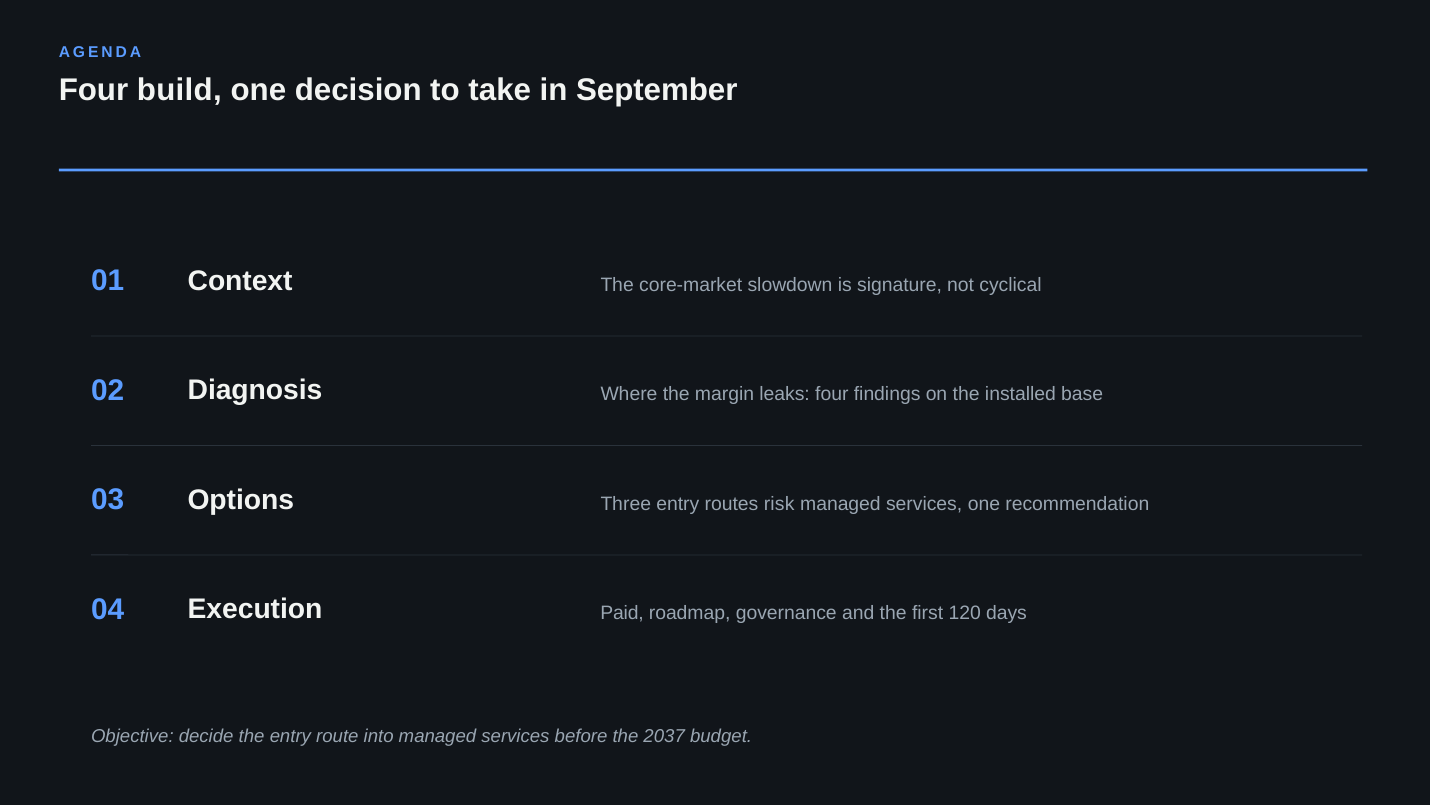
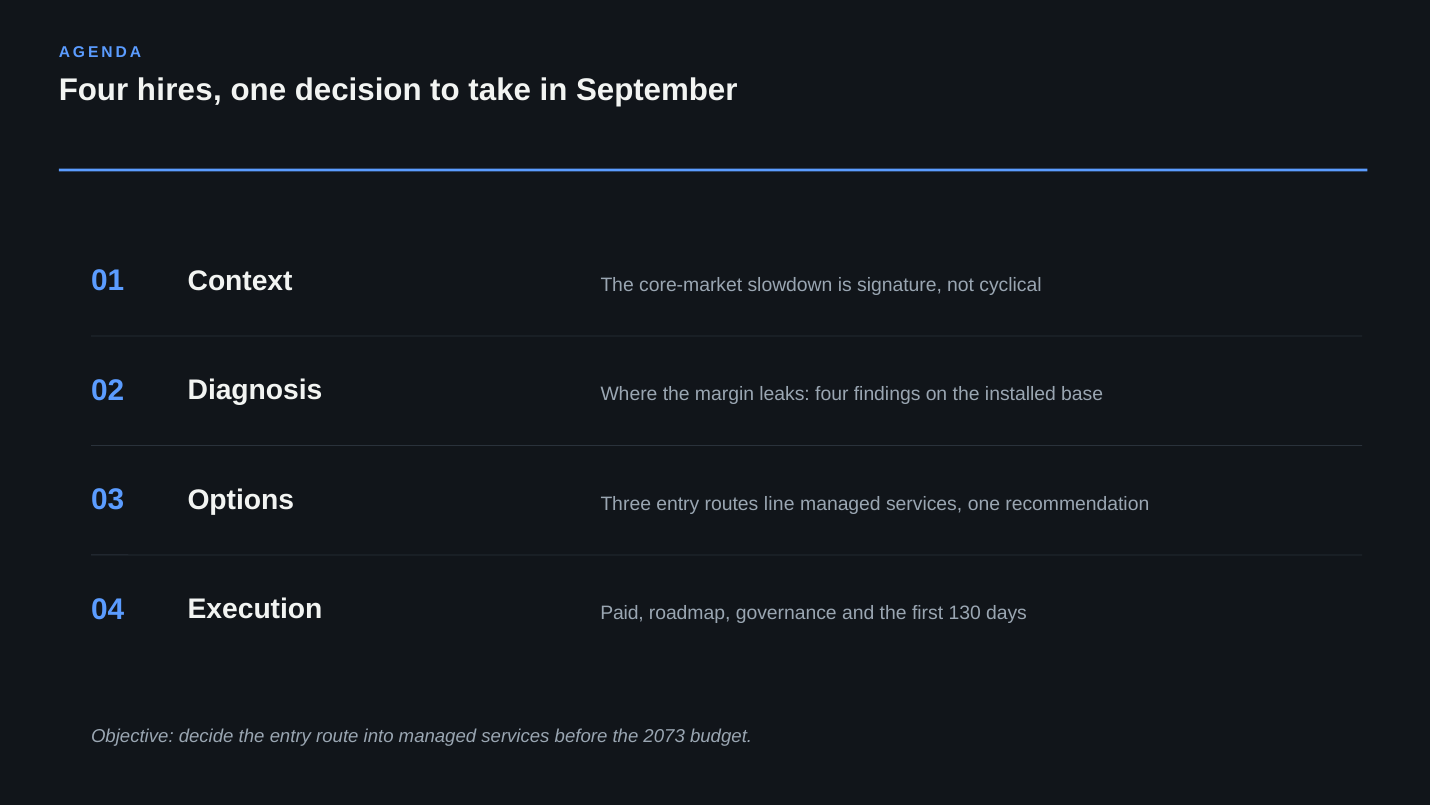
build: build -> hires (179, 90)
risk: risk -> line (779, 503)
120: 120 -> 130 (965, 613)
2037: 2037 -> 2073 (664, 736)
